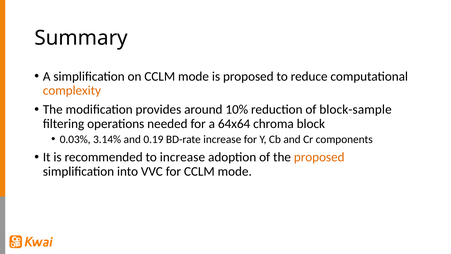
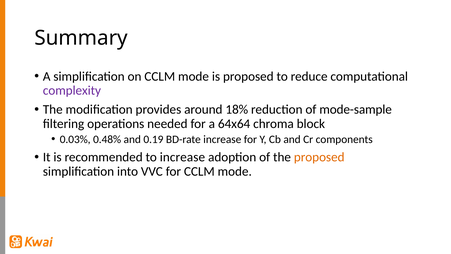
complexity colour: orange -> purple (72, 90)
10%: 10% -> 18% (237, 109)
block-sample: block-sample -> mode-sample (356, 109)
3.14%: 3.14% -> 0.48% (107, 139)
